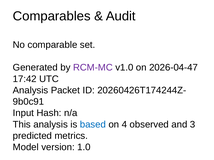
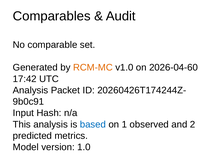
RCM-MC colour: purple -> orange (93, 68)
2026-04-47: 2026-04-47 -> 2026-04-60 (174, 68)
4: 4 -> 1 (124, 125)
3: 3 -> 2 (193, 125)
